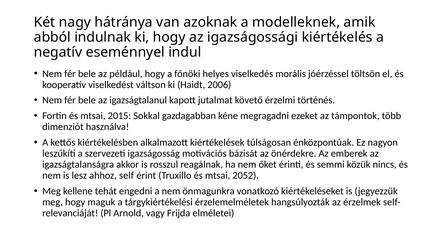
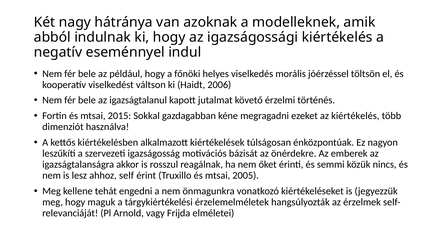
az támpontok: támpontok -> kiértékelés (355, 116)
2052: 2052 -> 2005 (246, 176)
